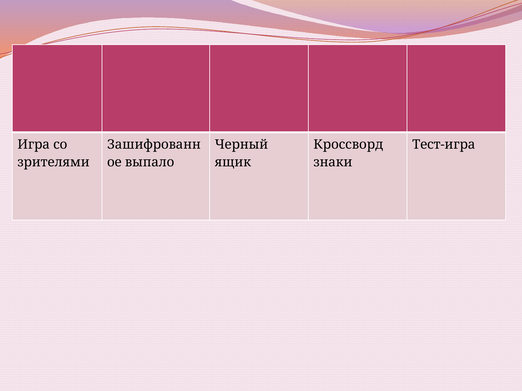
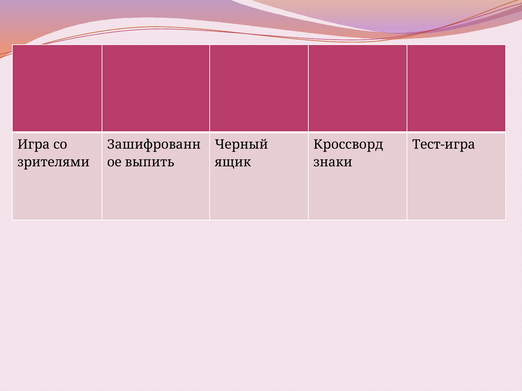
выпало: выпало -> выпить (150, 163)
